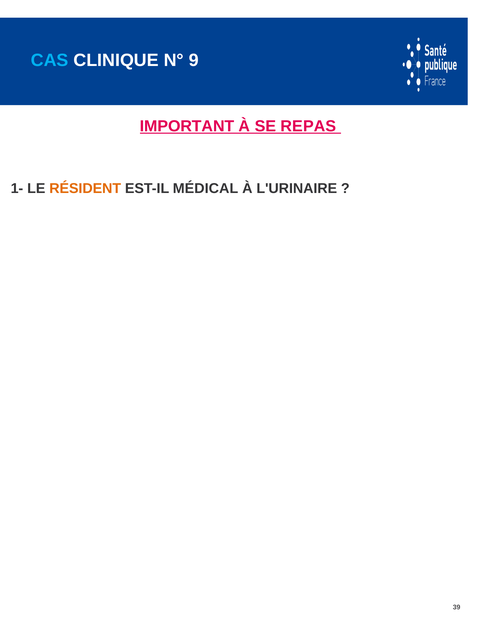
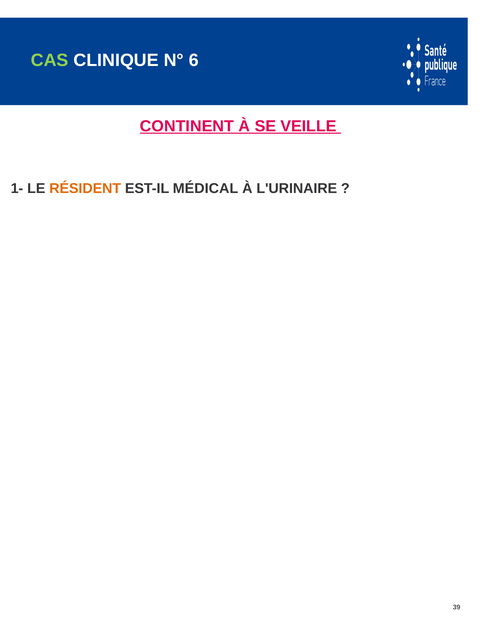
CAS colour: light blue -> light green (50, 60)
9: 9 -> 6 (194, 60)
IMPORTANT: IMPORTANT -> CONTINENT (187, 126)
REPAS: REPAS -> VEILLE (308, 126)
